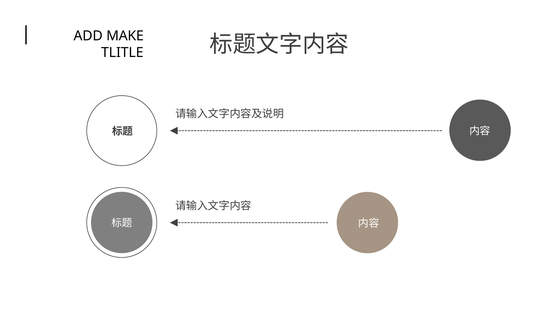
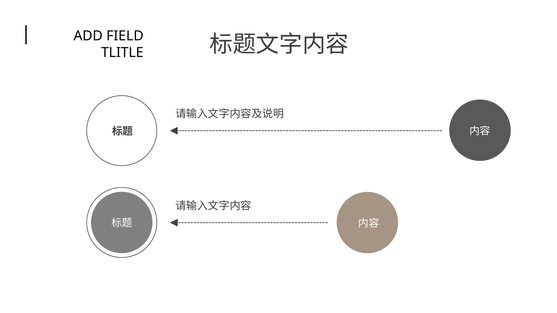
MAKE: MAKE -> FIELD (125, 36)
